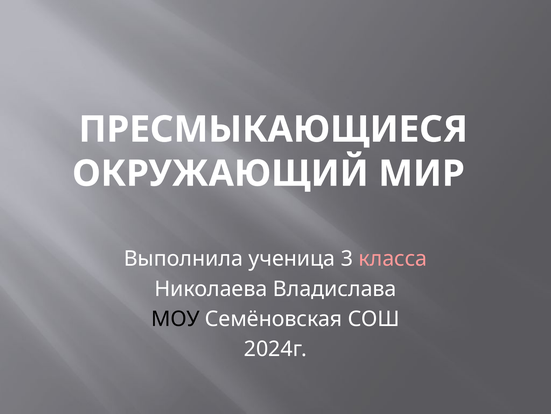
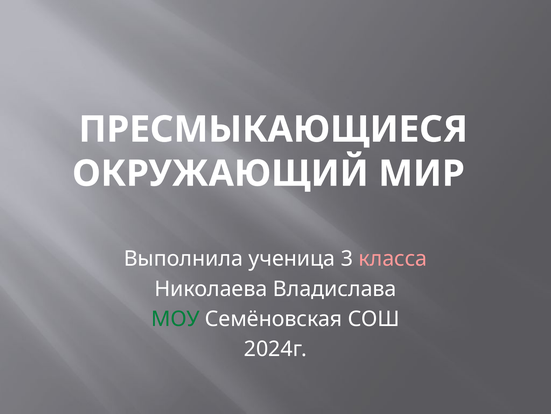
МОУ colour: black -> green (176, 318)
